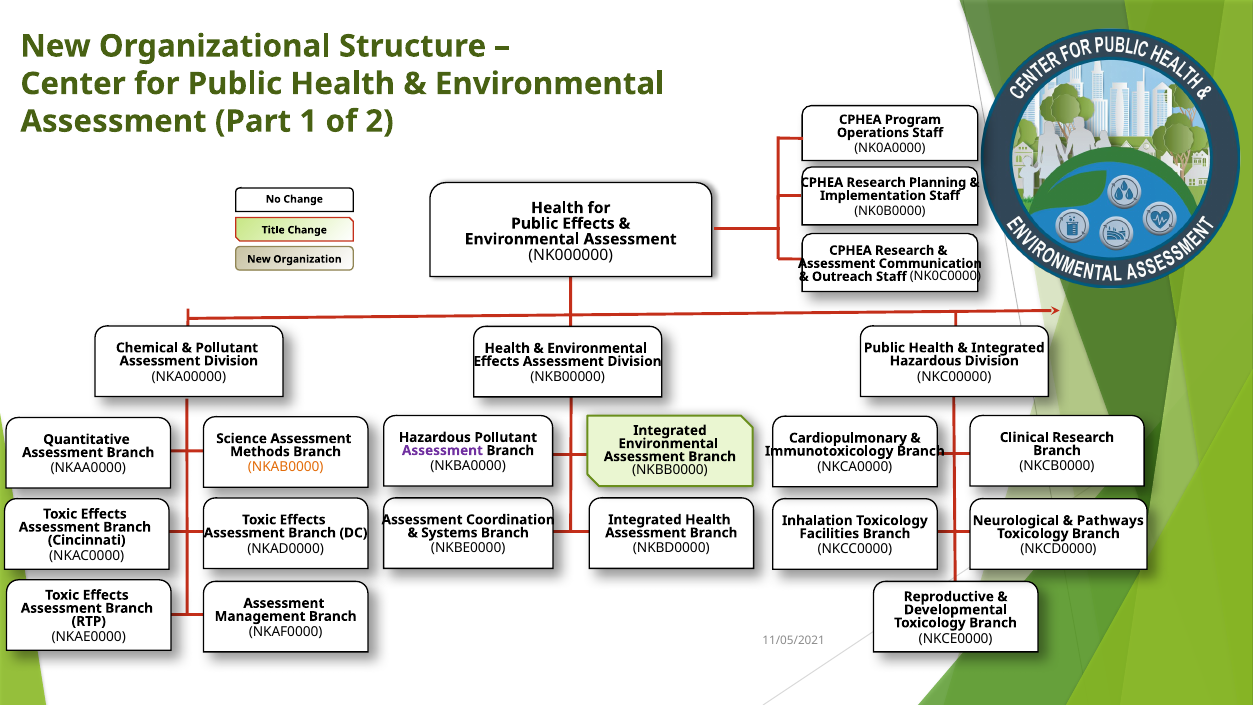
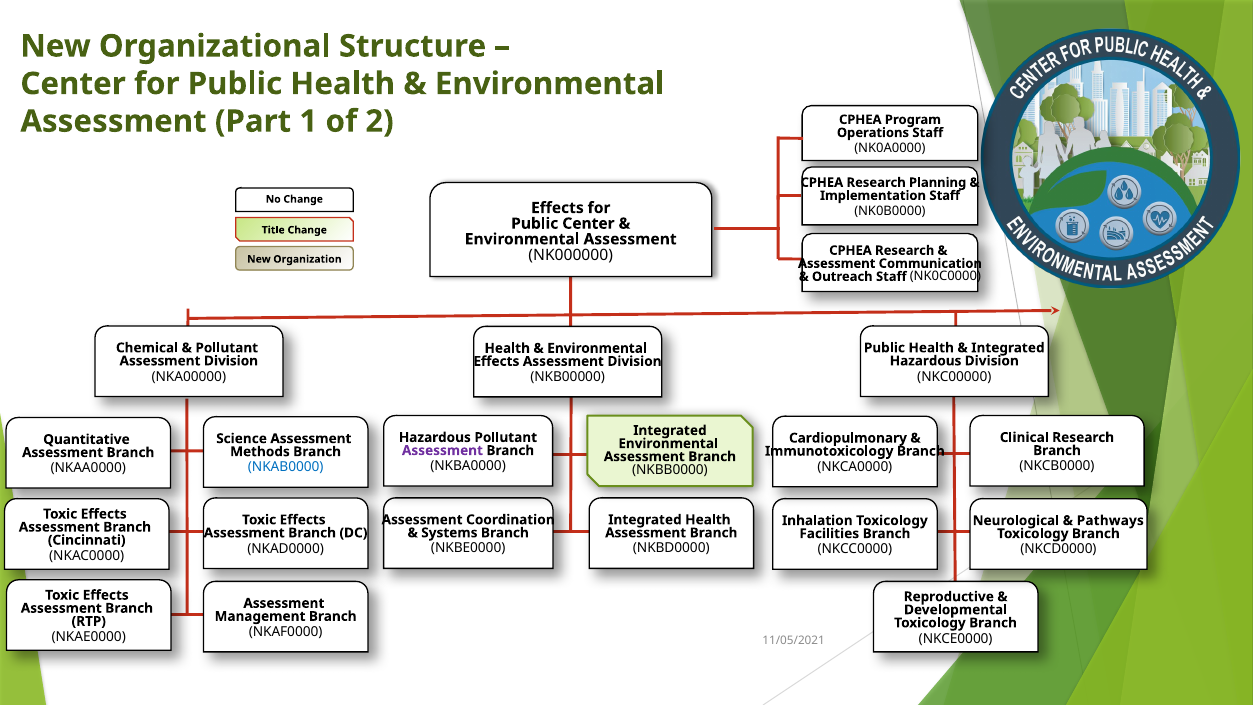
Health: Health -> Effects (557, 208)
Public Effects: Effects -> Center (588, 223)
NKAB0000 colour: orange -> blue (286, 467)
